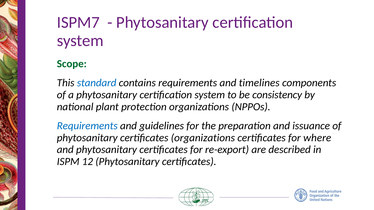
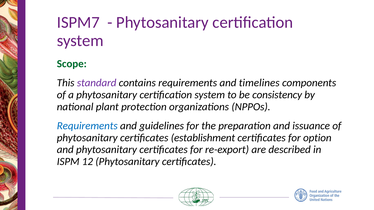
standard colour: blue -> purple (97, 83)
certificates organizations: organizations -> establishment (203, 138)
where: where -> option (317, 138)
